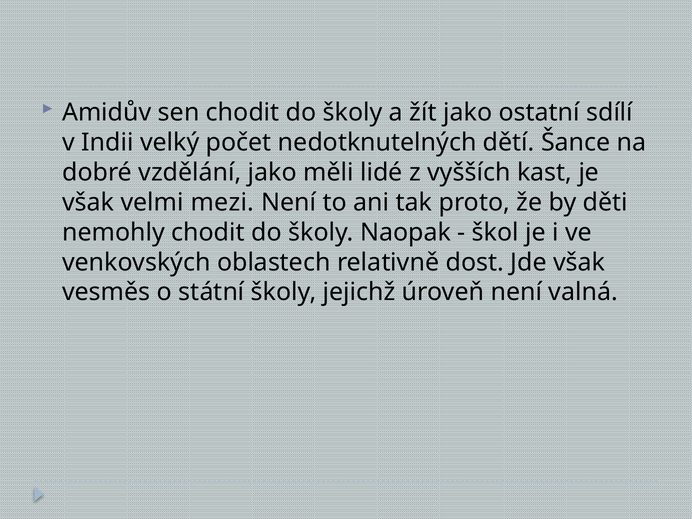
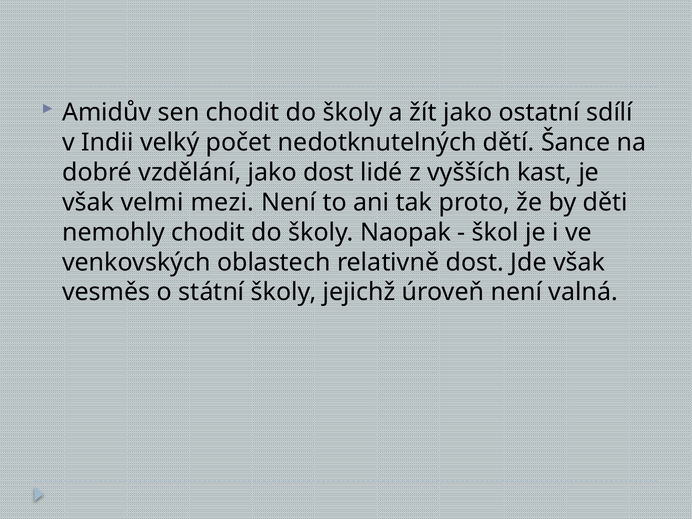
jako měli: měli -> dost (329, 172)
